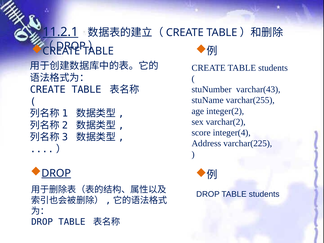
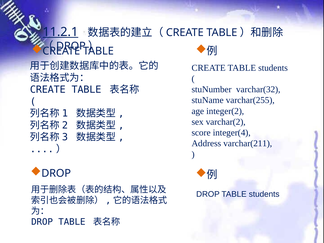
varchar(43: varchar(43 -> varchar(32 (258, 89)
varchar(225: varchar(225 -> varchar(211 (248, 143)
DROP underline: present -> none (56, 173)
